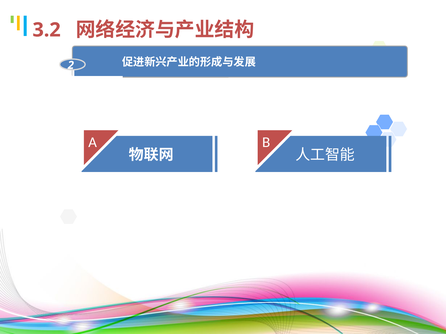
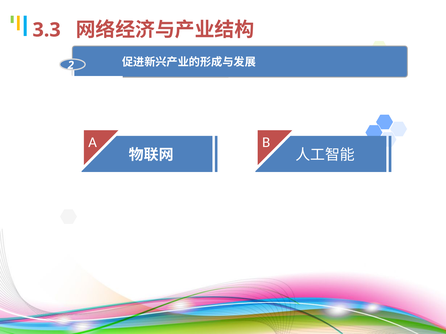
3.2: 3.2 -> 3.3 (47, 30)
